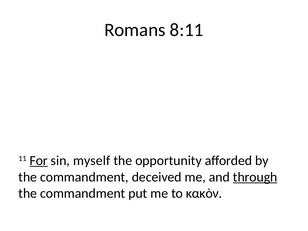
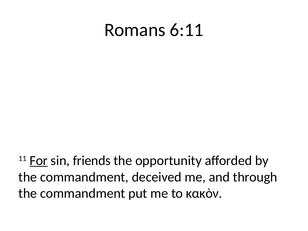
8:11: 8:11 -> 6:11 (187, 30)
myself: myself -> friends (92, 161)
through underline: present -> none (255, 177)
